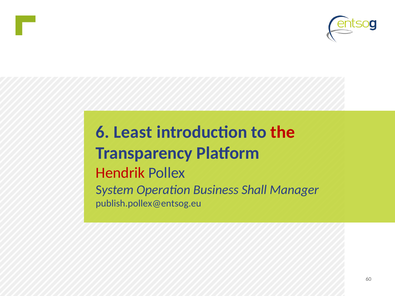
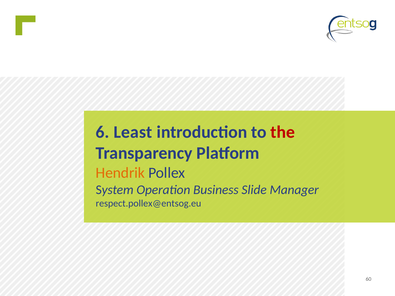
Hendrik colour: red -> orange (120, 173)
Shall: Shall -> Slide (254, 190)
publish.pollex@entsog.eu: publish.pollex@entsog.eu -> respect.pollex@entsog.eu (148, 203)
